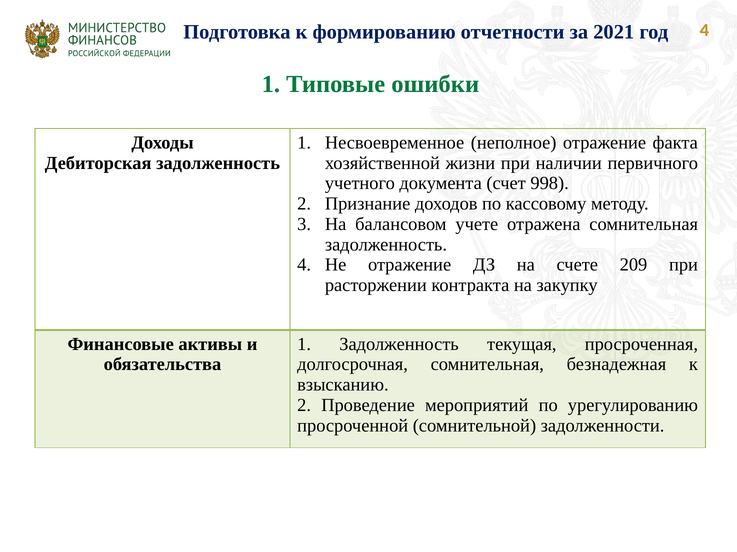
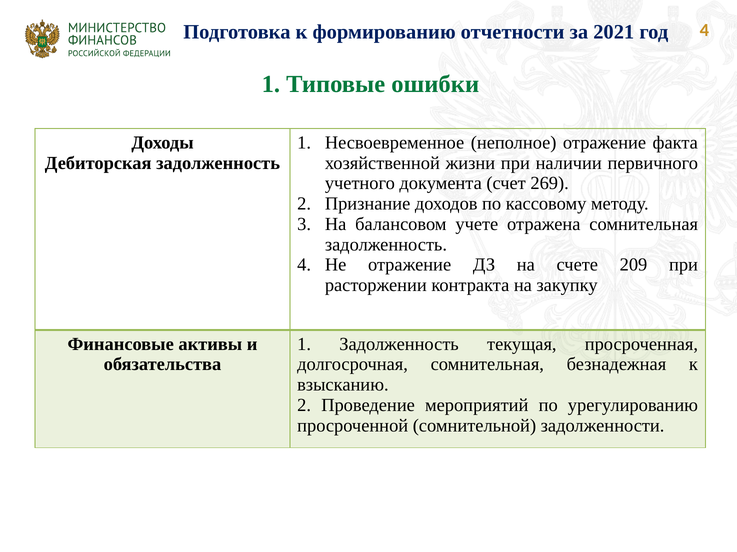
998: 998 -> 269 (550, 184)
